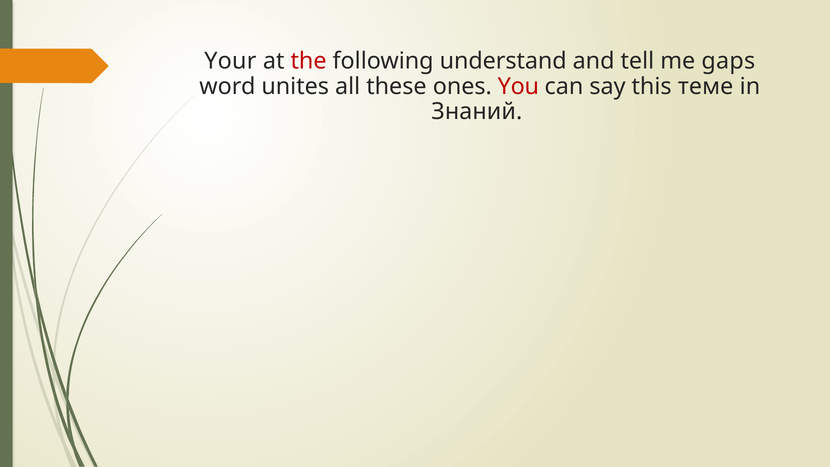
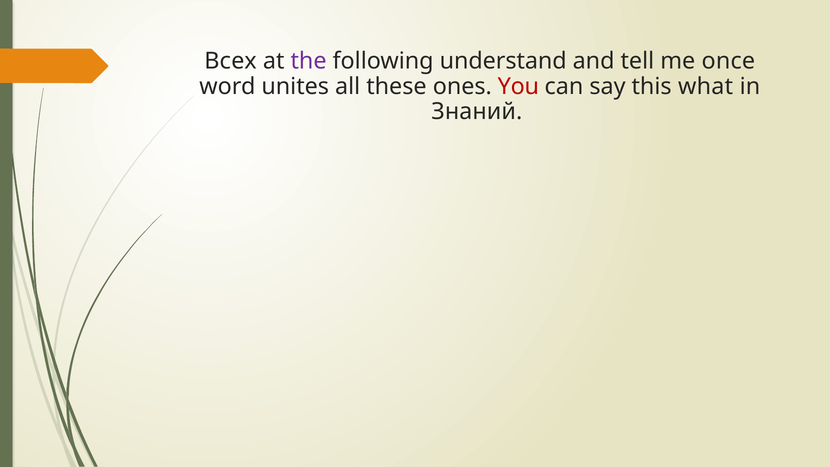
Your: Your -> Всех (230, 61)
the colour: red -> purple (309, 61)
gaps: gaps -> once (728, 61)
теме: теме -> what (706, 87)
